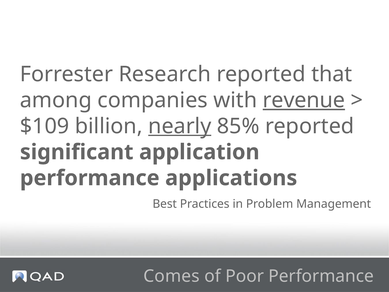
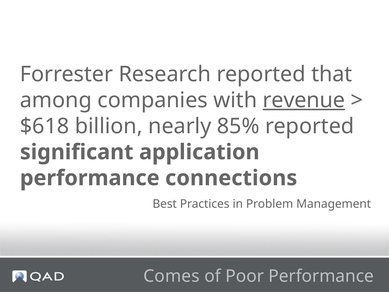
$109: $109 -> $618 (45, 126)
nearly underline: present -> none (180, 126)
applications: applications -> connections (231, 178)
